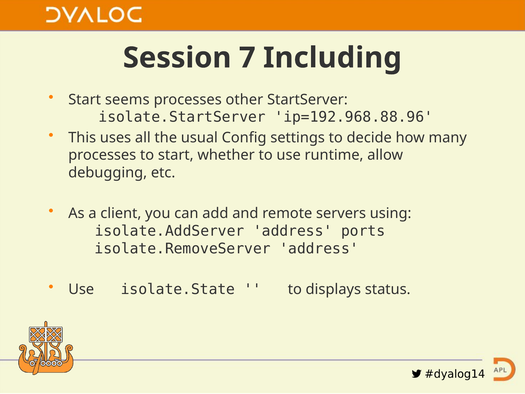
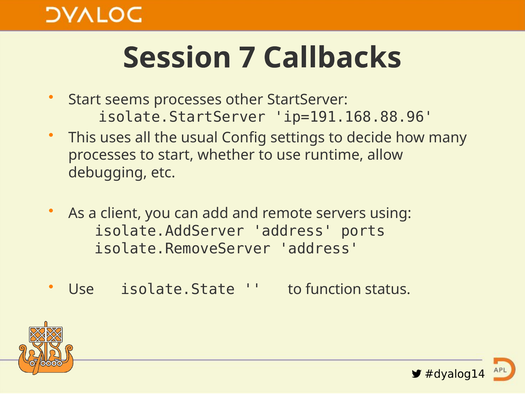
Including: Including -> Callbacks (332, 58)
ip=192.968.88.96: ip=192.968.88.96 -> ip=191.168.88.96 (354, 117)
displays: displays -> function (333, 289)
